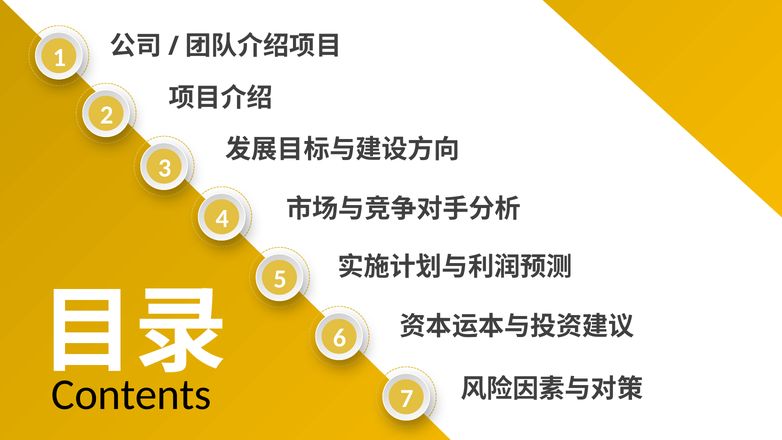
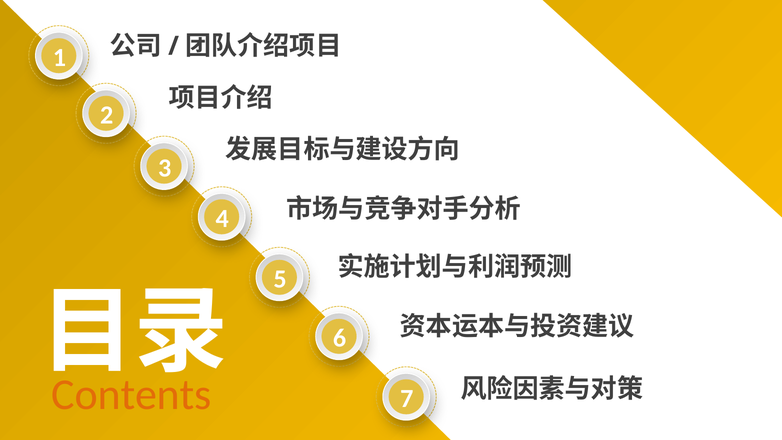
Contents colour: black -> orange (132, 394)
